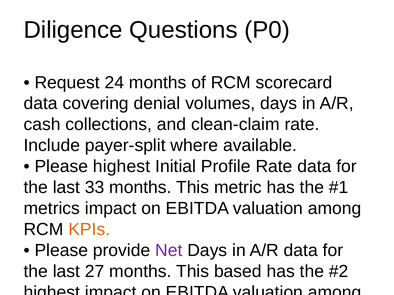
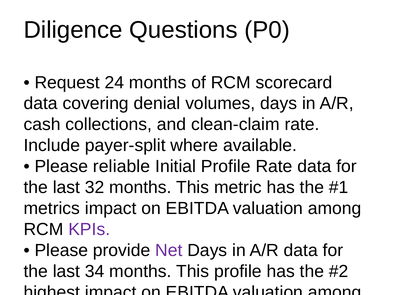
Please highest: highest -> reliable (122, 167)
33: 33 -> 32 (95, 188)
KPIs colour: orange -> purple (89, 230)
27: 27 -> 34 (95, 272)
This based: based -> profile (238, 272)
